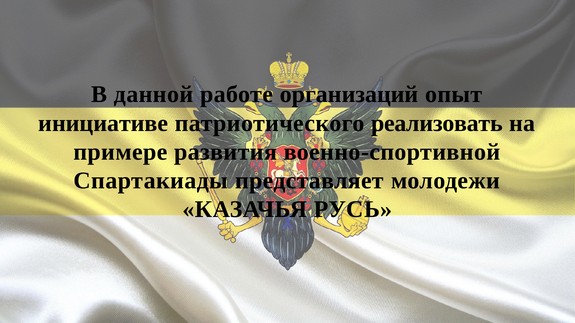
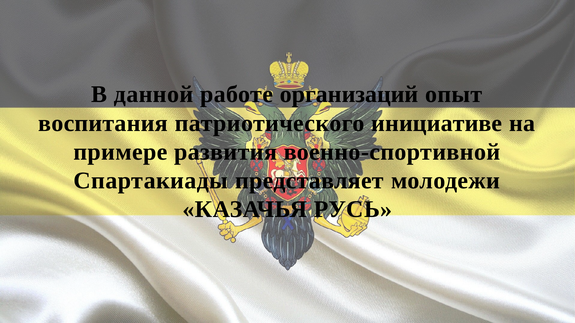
инициативе: инициативе -> воспитания (103, 123)
реализовать: реализовать -> инициативе (437, 123)
